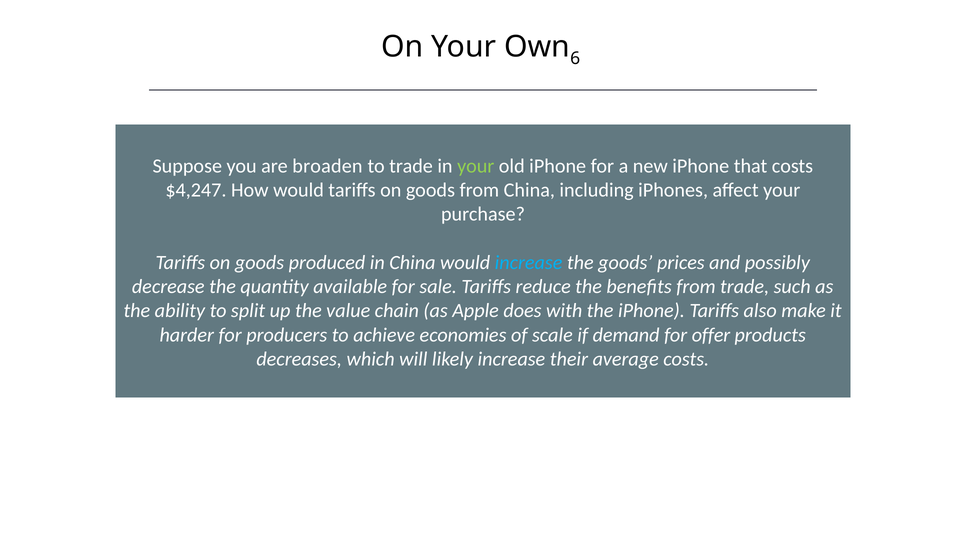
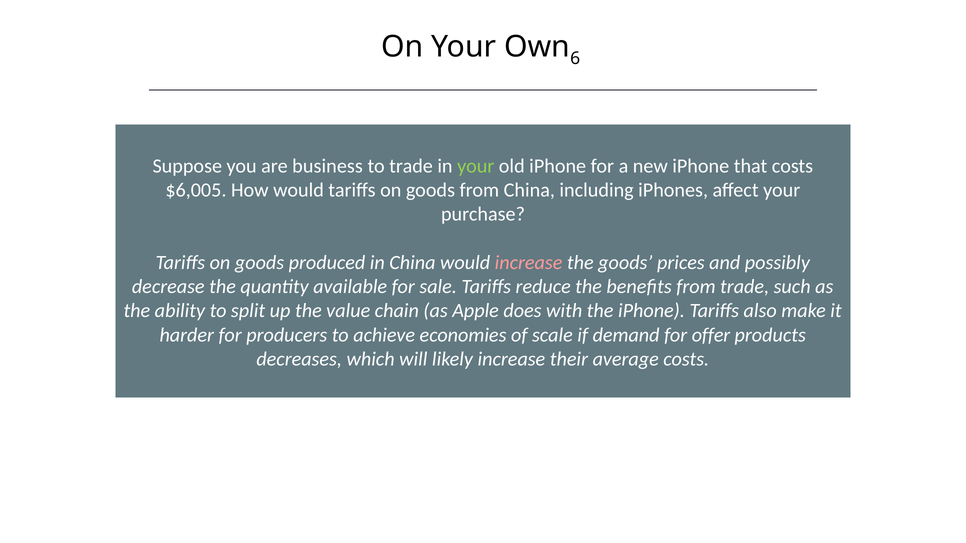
broaden: broaden -> business (328, 166)
$4,247: $4,247 -> $6,005 (196, 190)
increase colour: light blue -> pink (529, 263)
